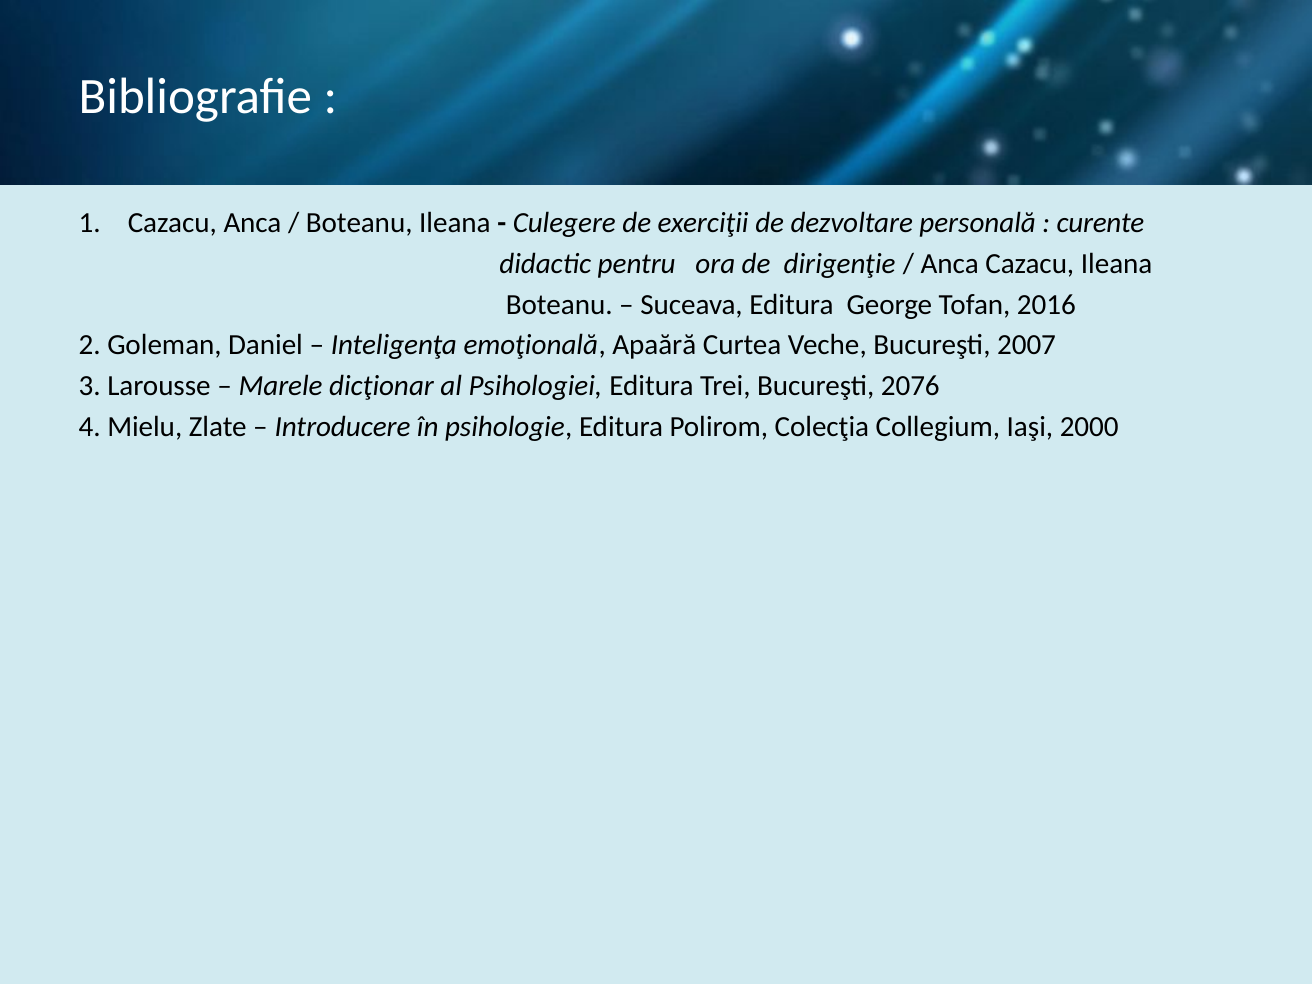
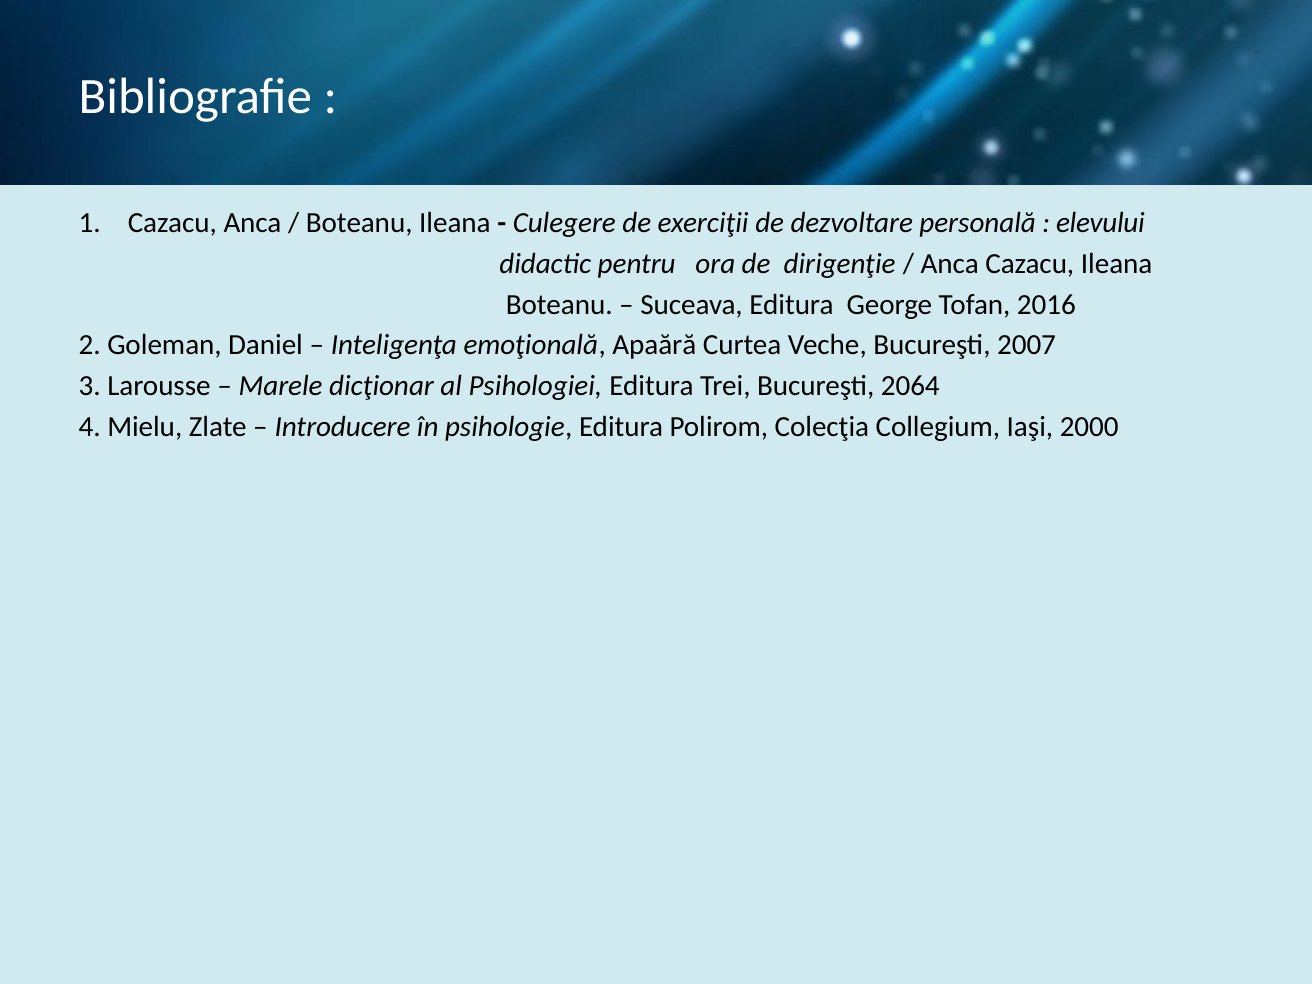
curente: curente -> elevului (1100, 223)
2076: 2076 -> 2064 (910, 386)
